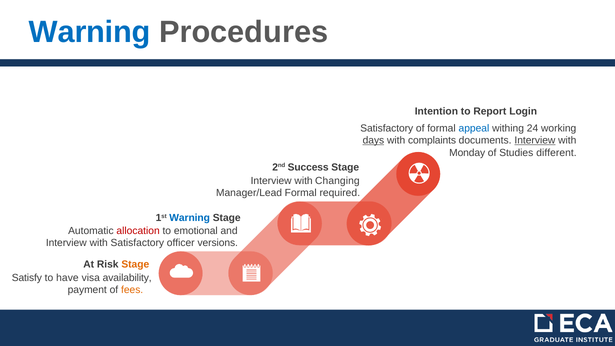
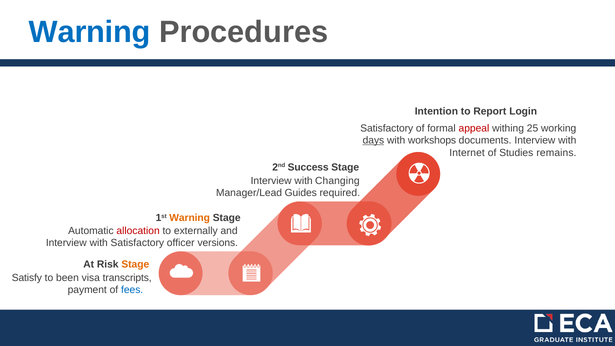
appeal colour: blue -> red (474, 128)
24: 24 -> 25 (533, 128)
complaints: complaints -> workshops (432, 140)
Interview underline: present -> none (535, 140)
Monday: Monday -> Internet (467, 153)
different: different -> remains (556, 153)
Manager/Lead Formal: Formal -> Guides (301, 193)
Warning colour: blue -> orange (190, 218)
emotional: emotional -> externally (196, 231)
have: have -> been (67, 278)
availability: availability -> transcripts (127, 278)
fees colour: orange -> blue (132, 290)
